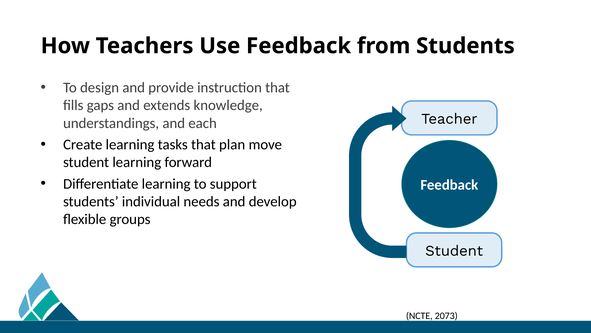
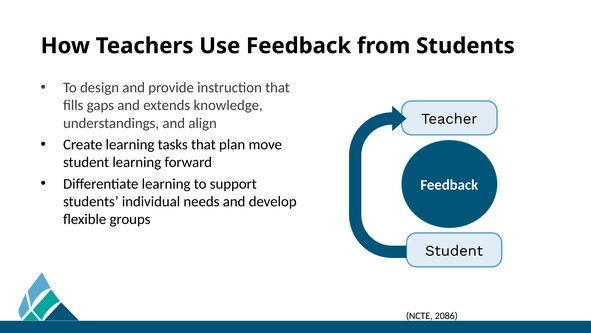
each: each -> align (203, 123)
2073: 2073 -> 2086 (446, 315)
